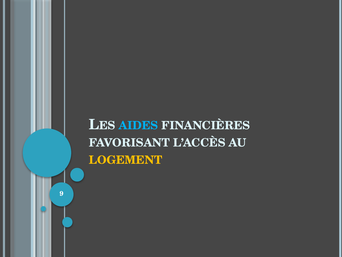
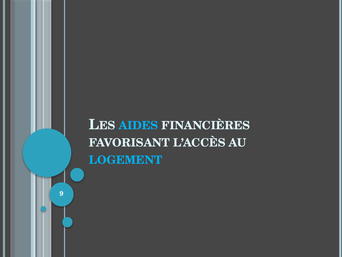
LOGEMENT colour: yellow -> light blue (126, 160)
